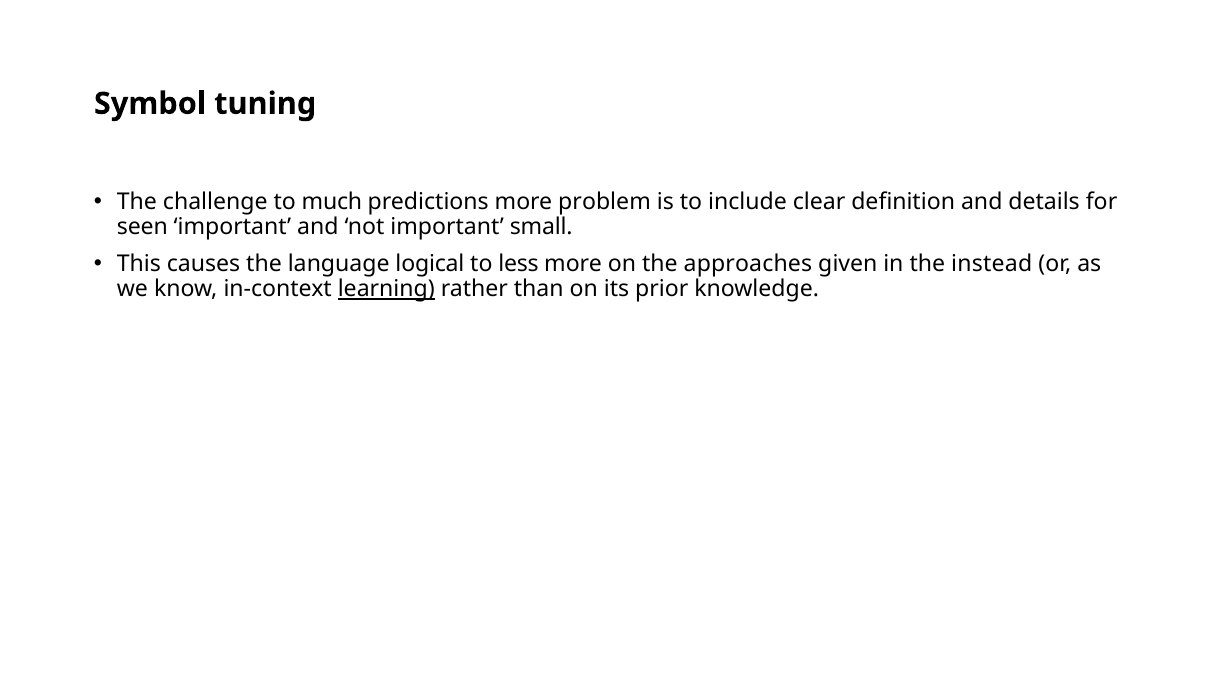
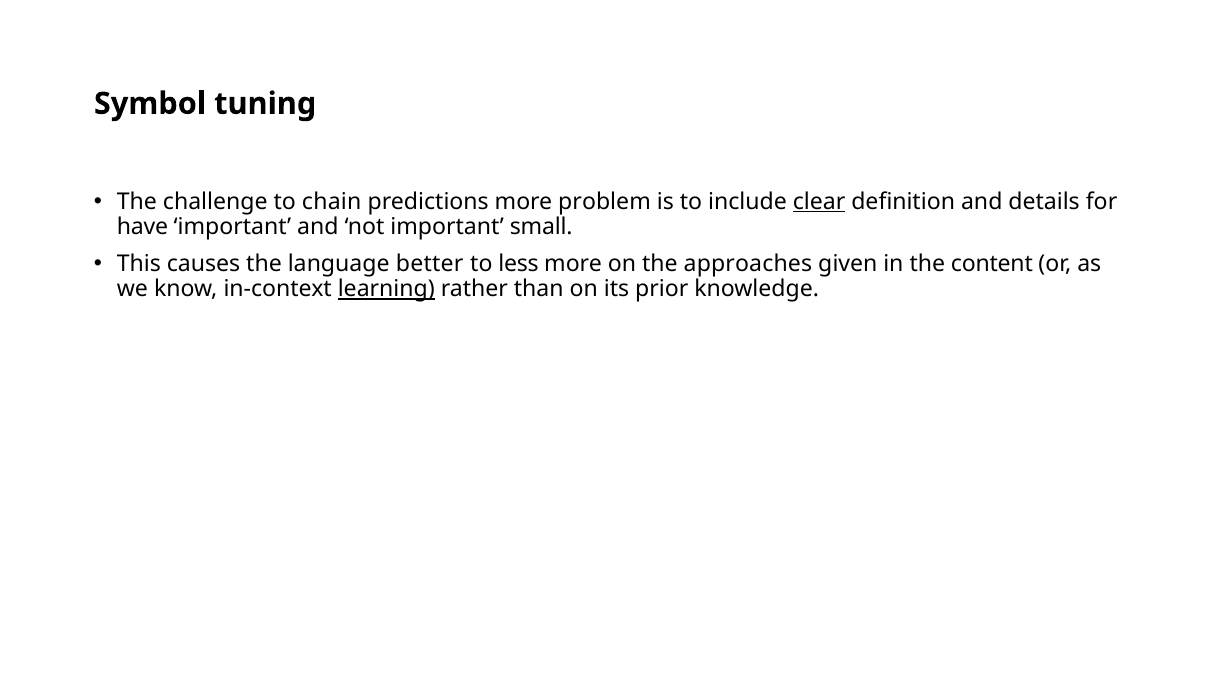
much: much -> chain (332, 201)
clear underline: none -> present (819, 201)
seen: seen -> have (142, 226)
logical: logical -> better (430, 264)
instead: instead -> content (992, 264)
